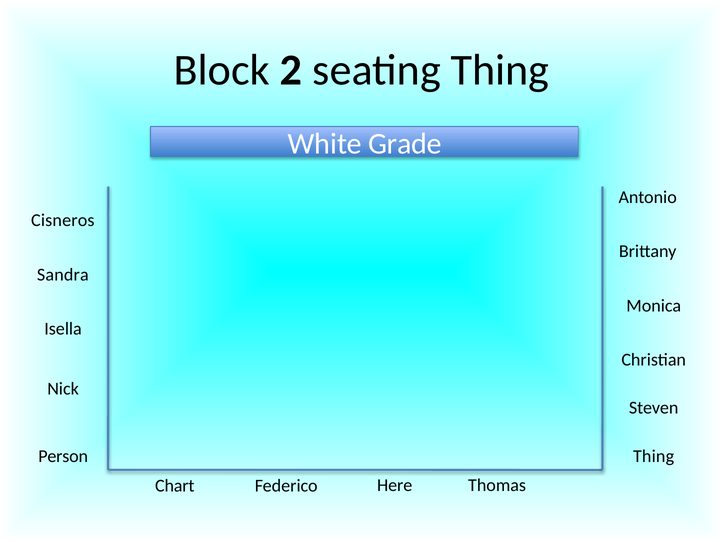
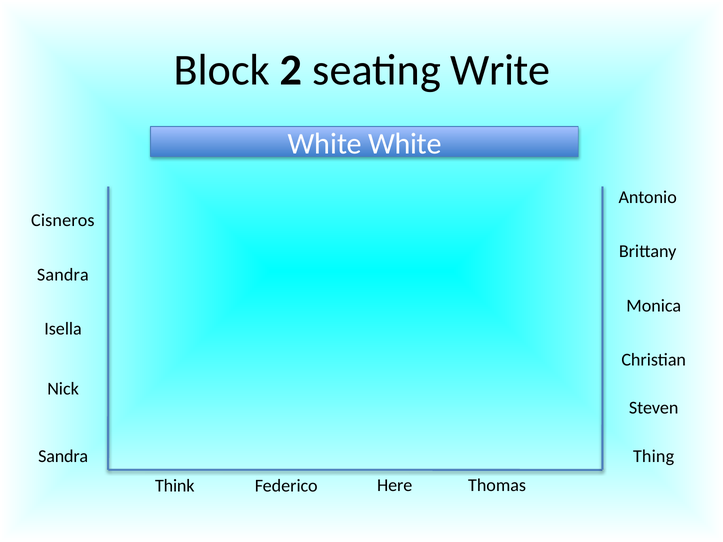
seating Thing: Thing -> Write (500, 70)
White Grade: Grade -> White (405, 144)
Person: Person -> Sandra (63, 456)
Chart: Chart -> Think (175, 486)
